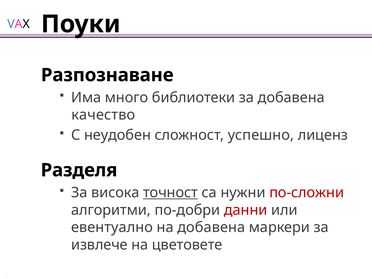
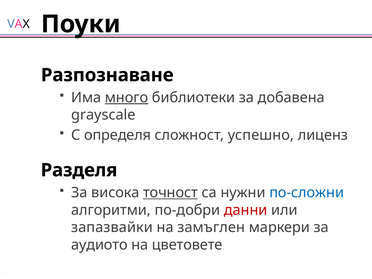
много underline: none -> present (127, 98)
качество: качество -> grayscale (103, 115)
неудобен: неудобен -> определя (118, 135)
по-сложни colour: red -> blue (307, 193)
евентуално: евентуално -> запазвайки (112, 227)
на добавена: добавена -> замъглен (211, 227)
извлече: извлече -> аудиото (99, 245)
